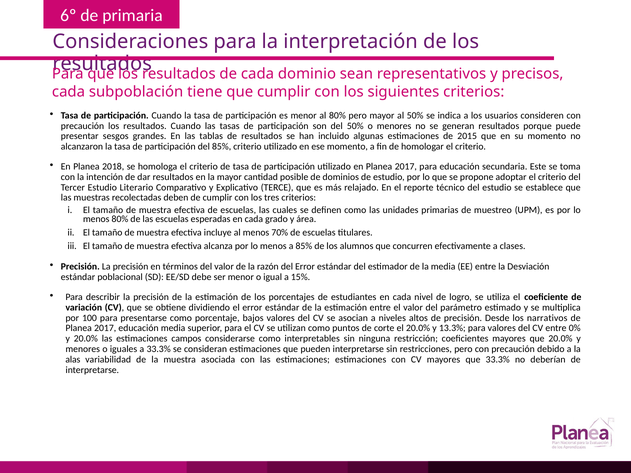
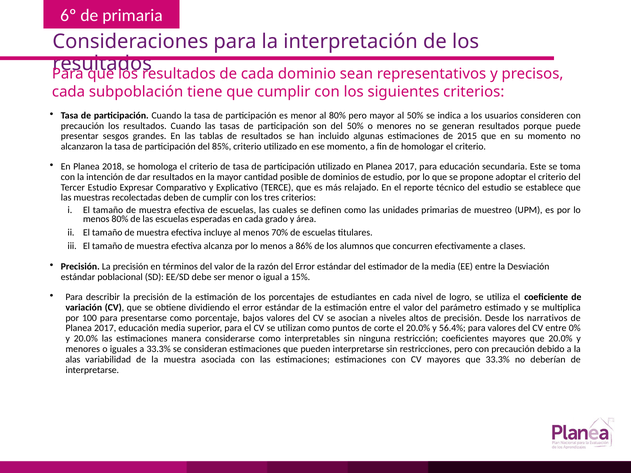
Literario: Literario -> Expresar (136, 187)
a 85%: 85% -> 86% (304, 246)
13.3%: 13.3% -> 56.4% (452, 328)
campos: campos -> manera (186, 339)
